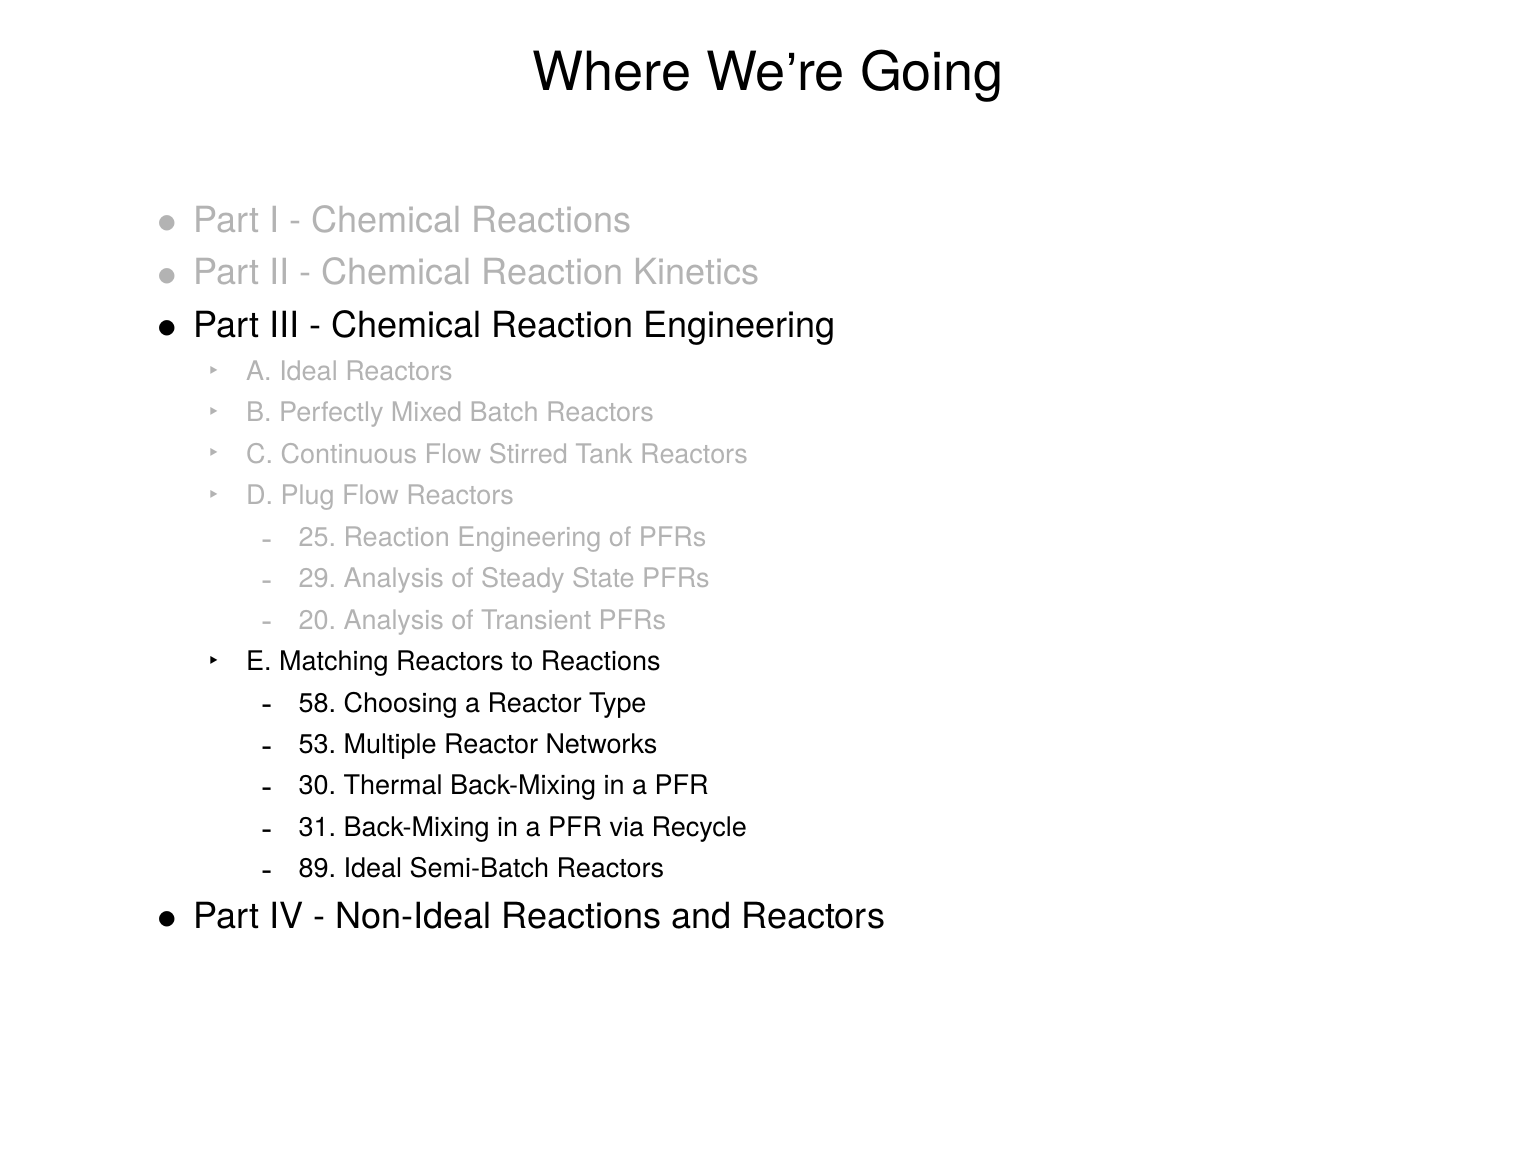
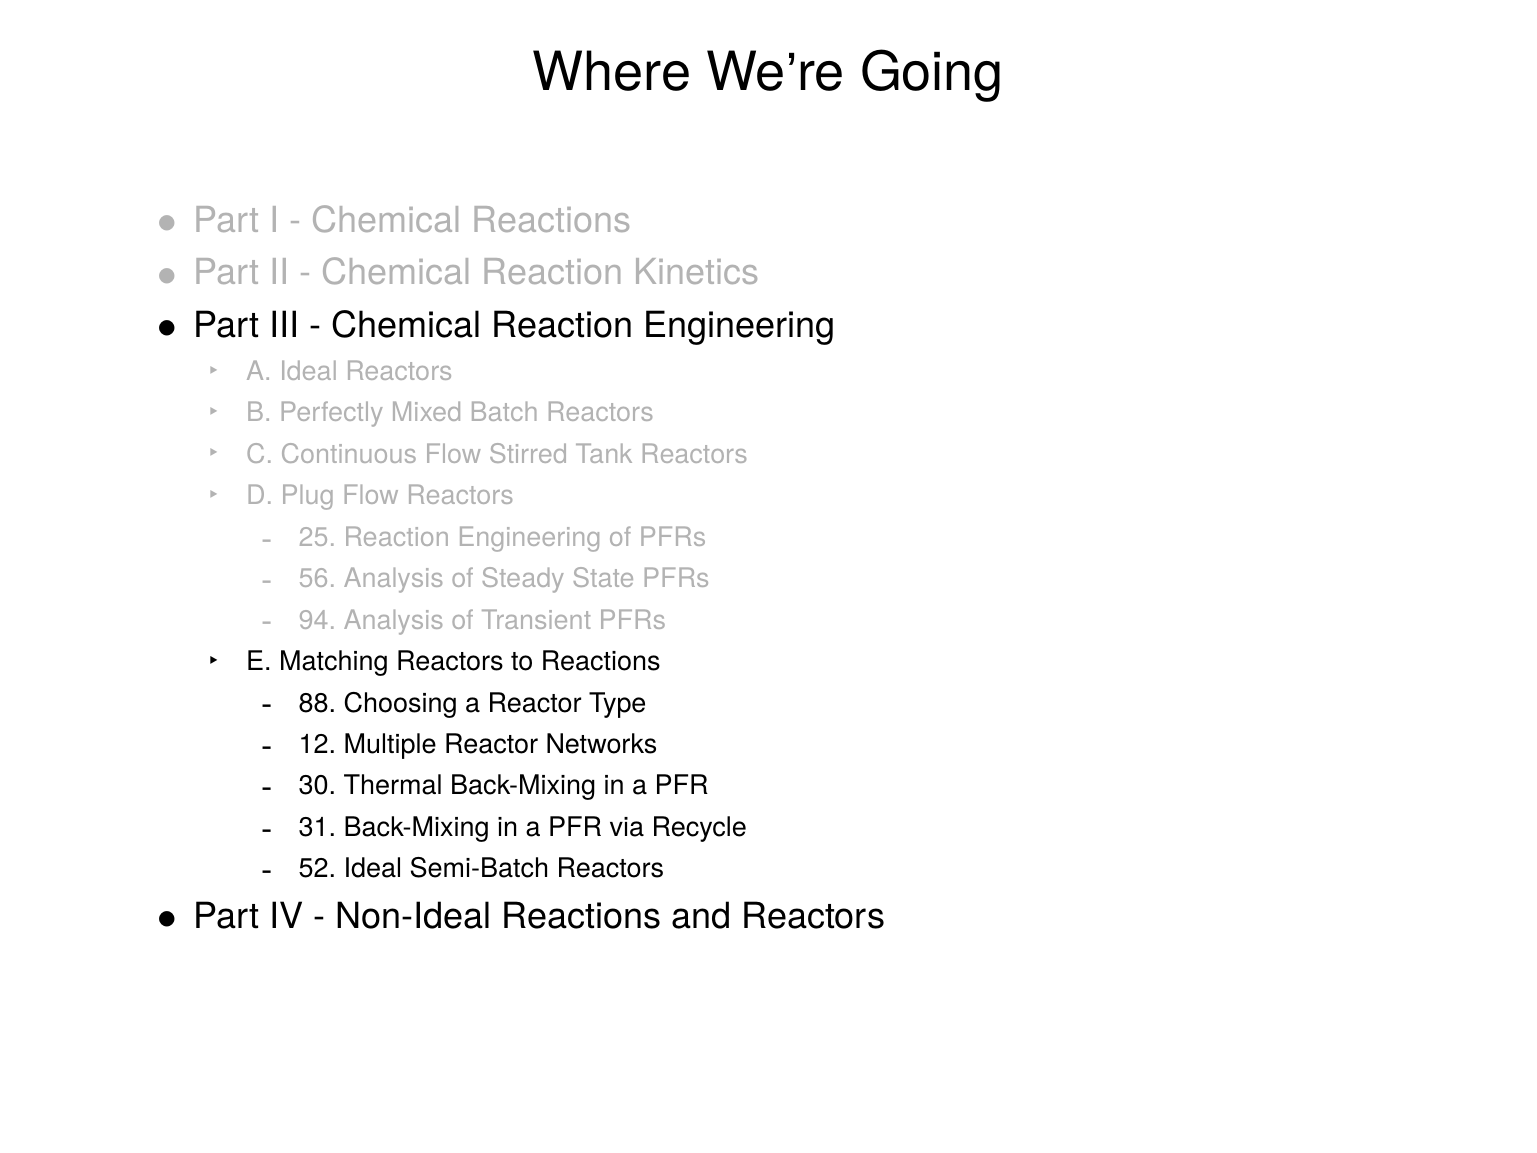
29: 29 -> 56 (317, 579)
20: 20 -> 94 (317, 620)
58: 58 -> 88 (317, 703)
53: 53 -> 12 (317, 744)
89: 89 -> 52 (317, 869)
